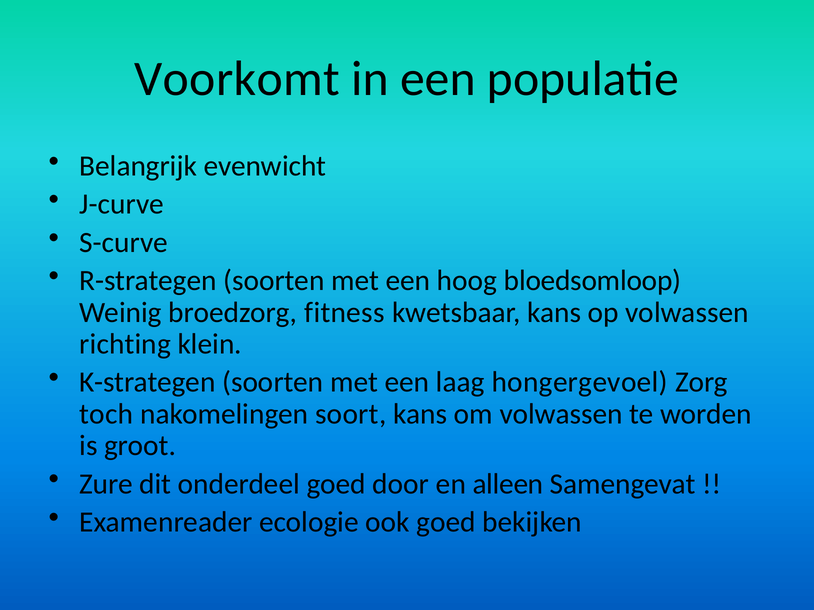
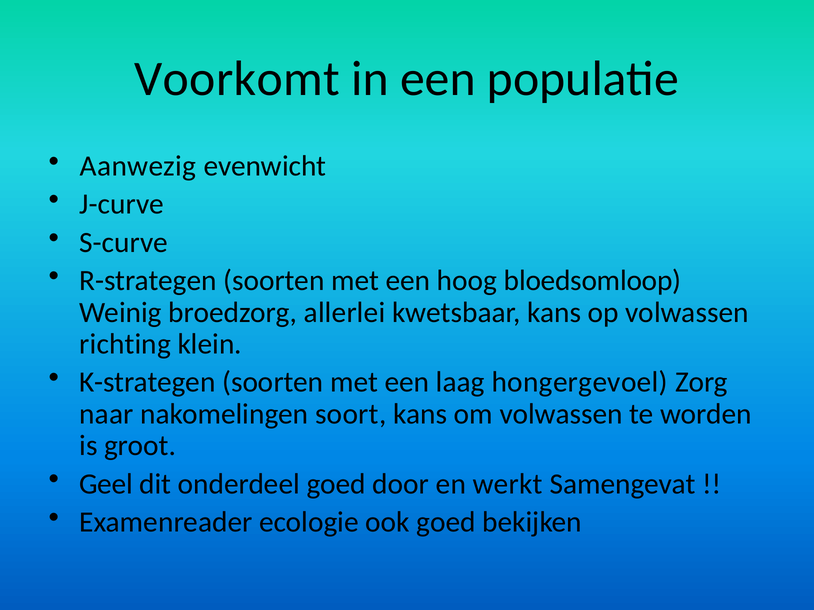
Belangrijk: Belangrijk -> Aanwezig (138, 166)
fitness: fitness -> allerlei (345, 313)
toch: toch -> naar (106, 414)
Zure: Zure -> Geel (106, 484)
alleen: alleen -> werkt (508, 484)
